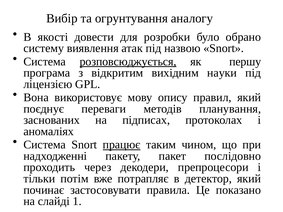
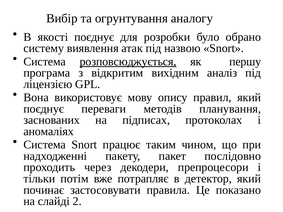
якості довести: довести -> поєднує (94, 37)
науки: науки -> аналіз (222, 73)
працює underline: present -> none (122, 145)
1: 1 -> 2 (77, 201)
